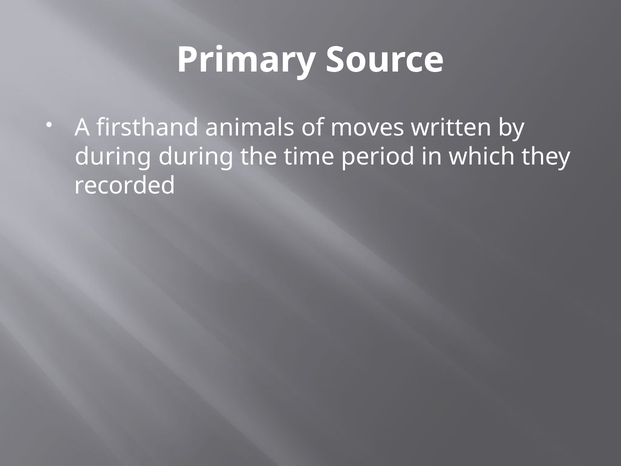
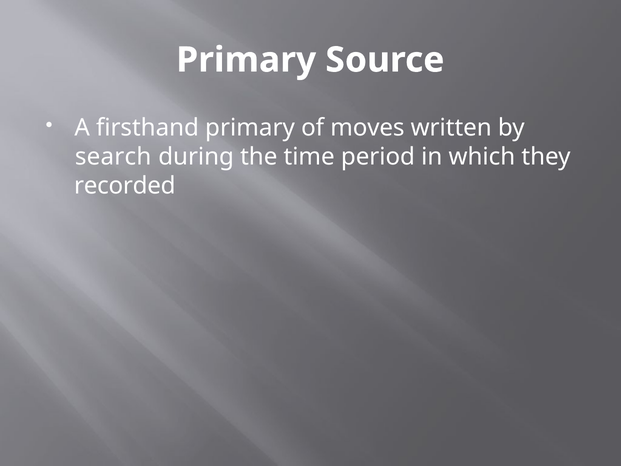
firsthand animals: animals -> primary (250, 128)
during: during -> search (113, 157)
